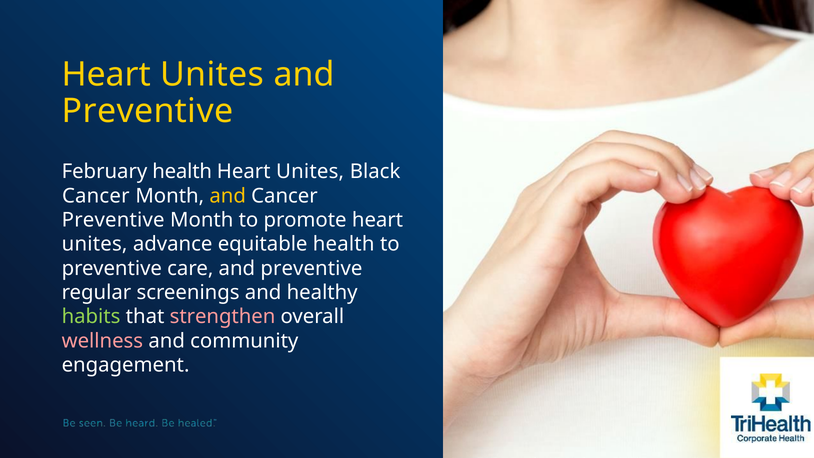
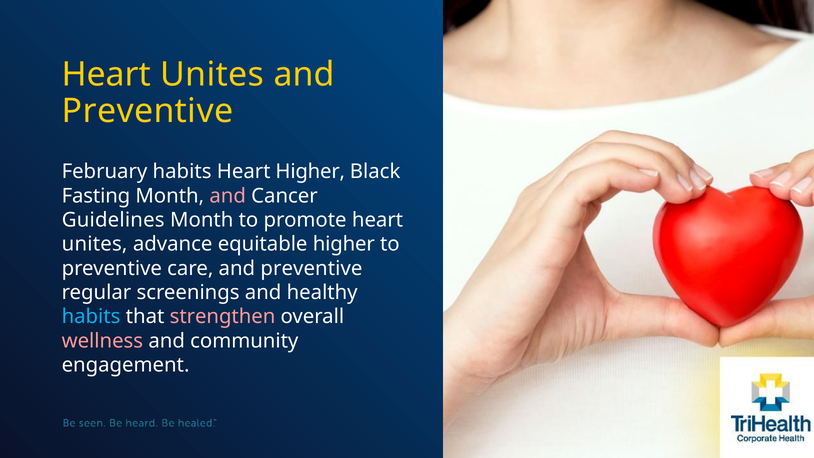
February health: health -> habits (182, 172)
Unites: Unites -> Higher (310, 172)
Cancer: Cancer -> Fasting (96, 196)
and colour: yellow -> pink (228, 196)
Preventive: Preventive -> Guidelines (113, 220)
equitable health: health -> higher (344, 244)
habits colour: light green -> light blue (91, 317)
